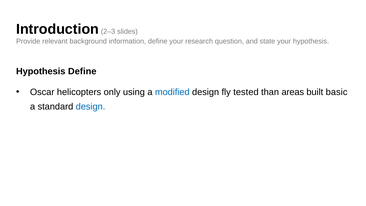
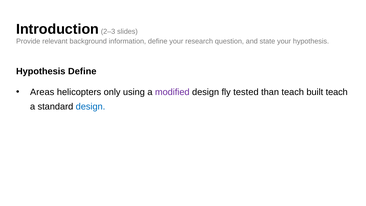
Oscar: Oscar -> Areas (42, 92)
modified colour: blue -> purple (172, 92)
than areas: areas -> teach (293, 92)
built basic: basic -> teach (337, 92)
